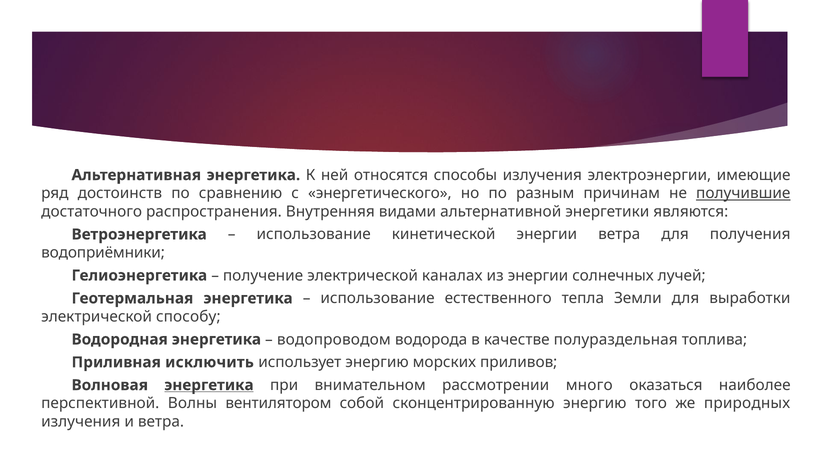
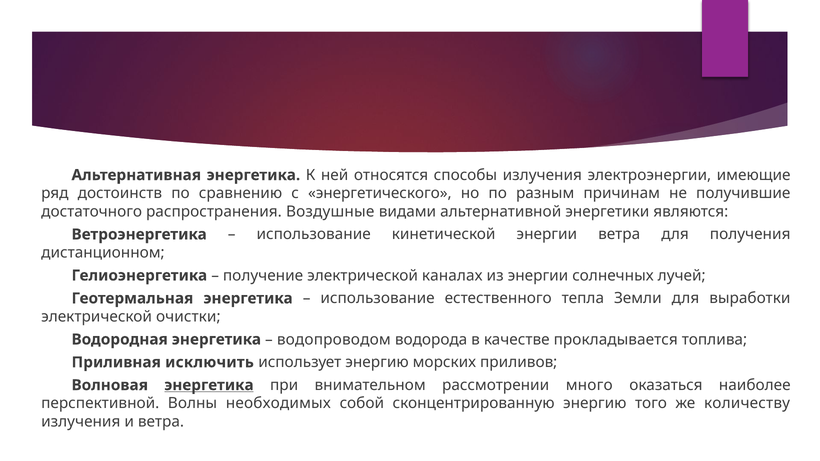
получившие underline: present -> none (743, 193)
Внутренняя: Внутренняя -> Воздушные (330, 212)
водоприёмники: водоприёмники -> дистанционном (103, 253)
способу: способу -> очистки (188, 317)
полураздельная: полураздельная -> прокладывается (616, 340)
вентилятором: вентилятором -> необходимых (278, 404)
природных: природных -> количеству (747, 404)
